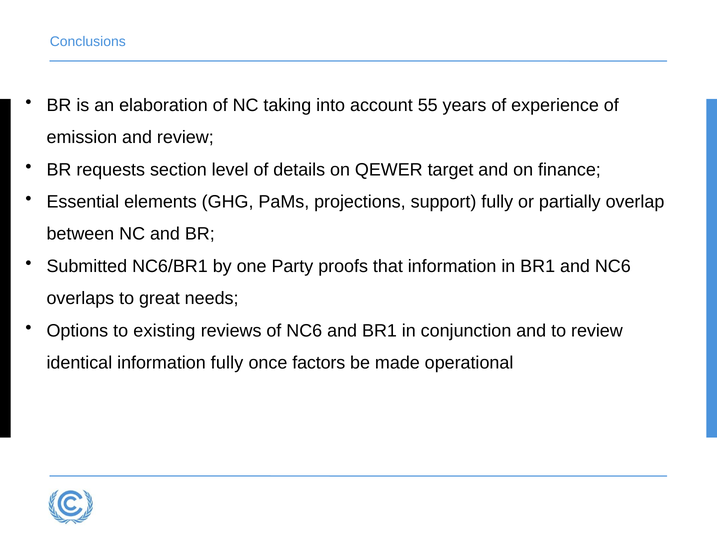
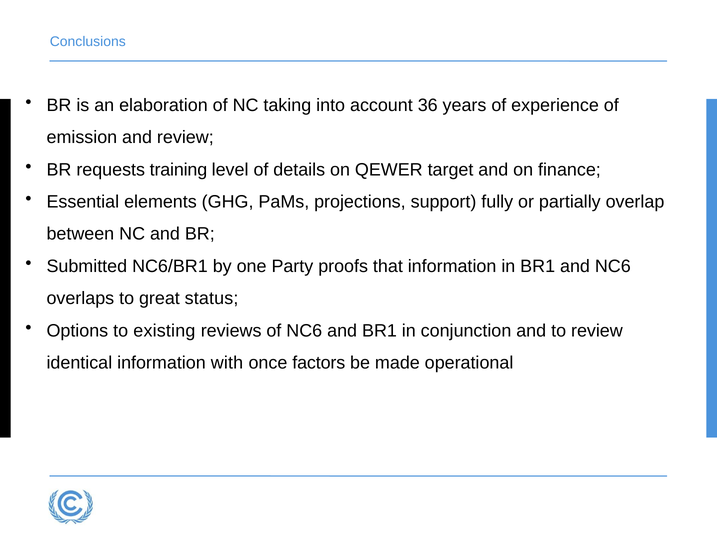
55: 55 -> 36 (428, 105)
section: section -> training (178, 170)
needs: needs -> status (212, 299)
information fully: fully -> with (227, 363)
